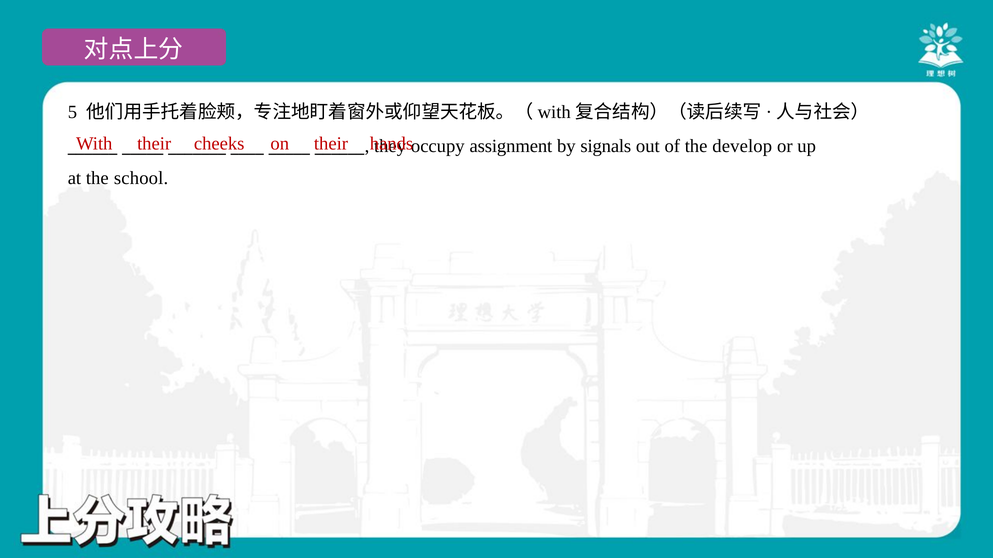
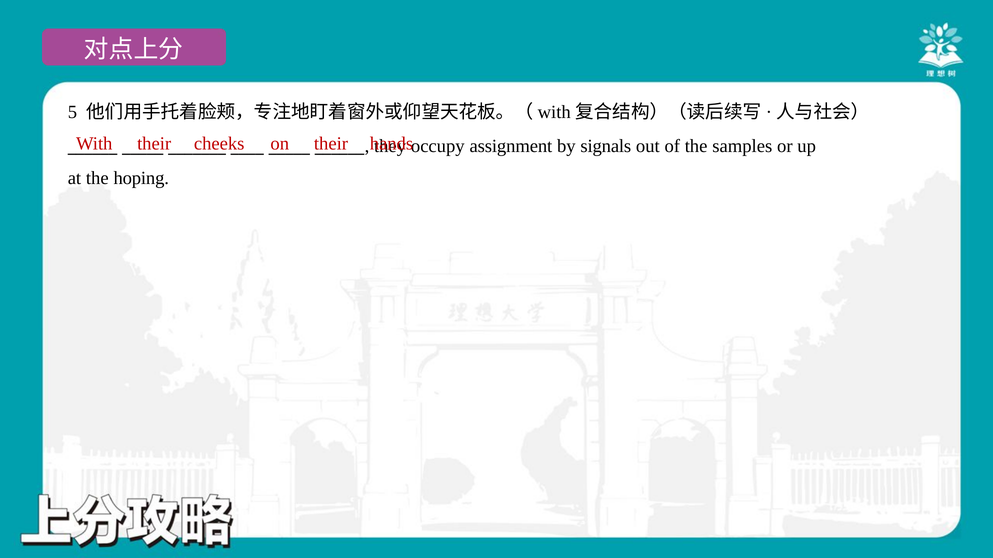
develop: develop -> samples (742, 146)
school: school -> hoping (141, 178)
